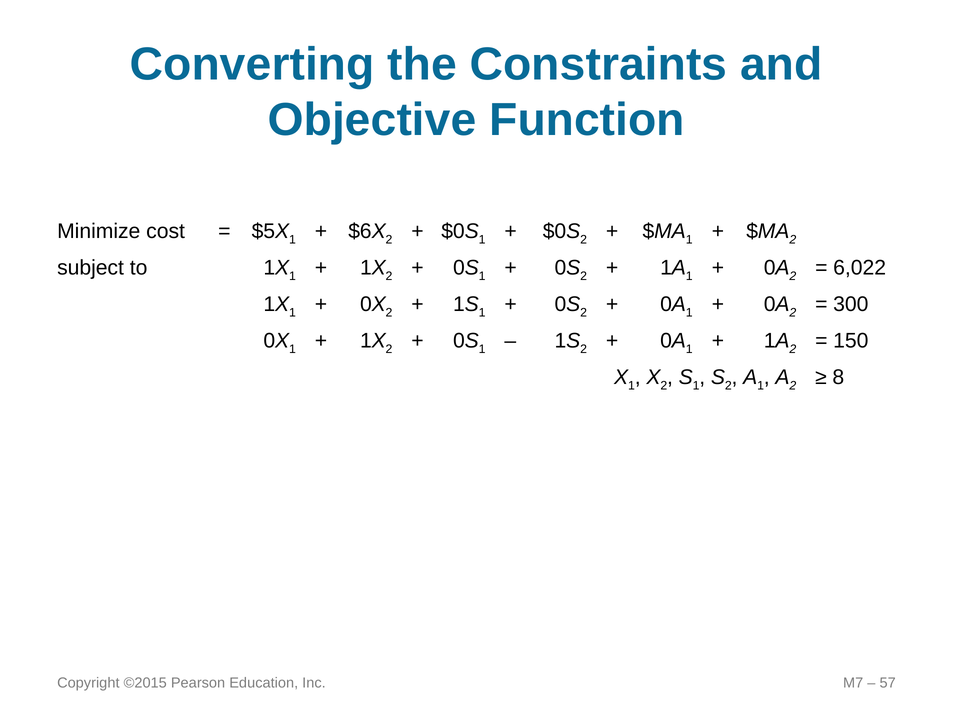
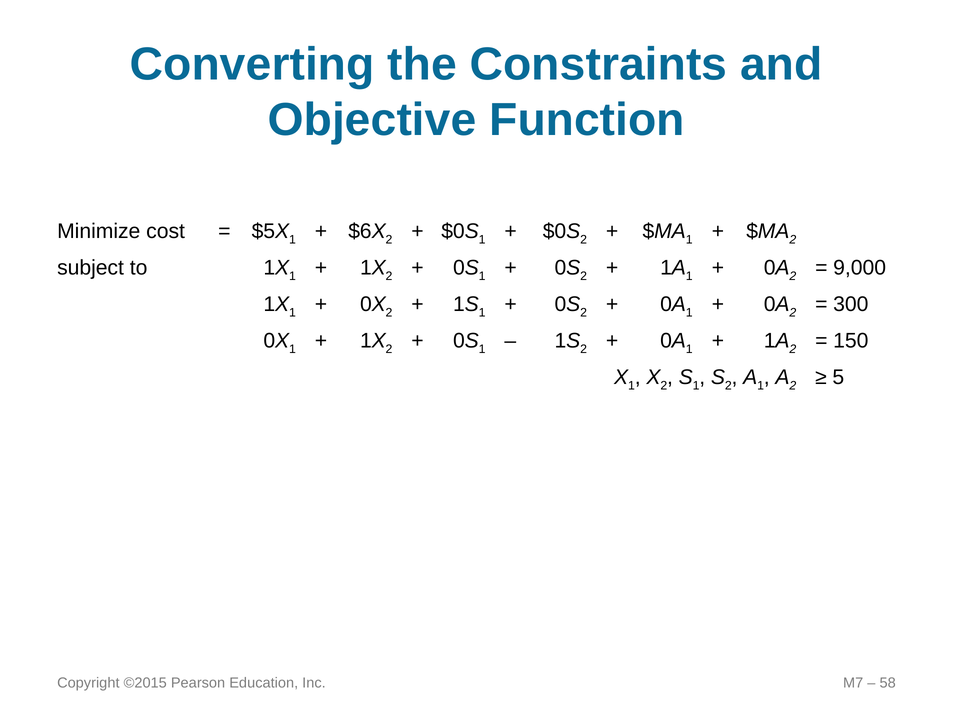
6,022: 6,022 -> 9,000 (860, 268)
8: 8 -> 5 (838, 377)
57: 57 -> 58 (888, 682)
